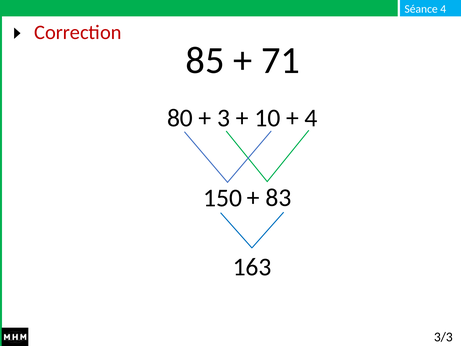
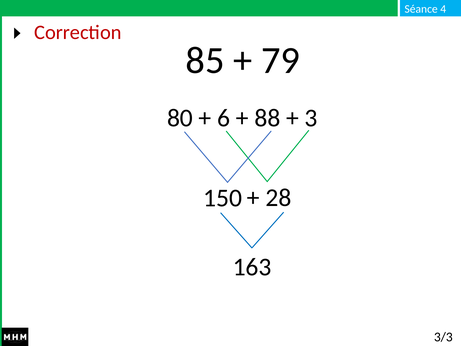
71: 71 -> 79 (280, 61)
3: 3 -> 6 (224, 118)
10: 10 -> 88 (267, 118)
4: 4 -> 3 (311, 118)
83: 83 -> 28 (278, 198)
